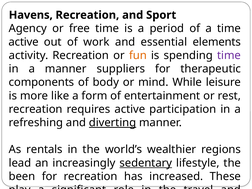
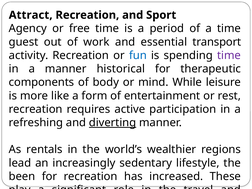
Havens: Havens -> Attract (31, 15)
active: active -> guest (24, 42)
elements: elements -> transport (217, 42)
fun colour: orange -> blue (138, 55)
suppliers: suppliers -> historical (121, 69)
sedentary underline: present -> none (146, 163)
